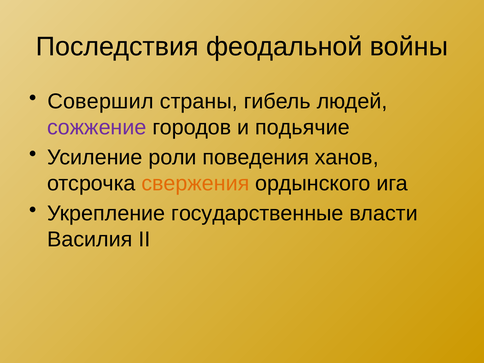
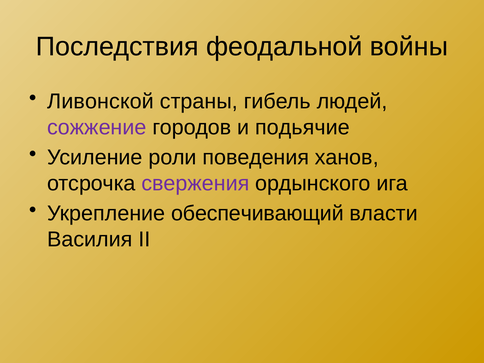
Совершил: Совершил -> Ливонской (101, 102)
свержения colour: orange -> purple (195, 183)
государственные: государственные -> обеспечивающий (257, 213)
